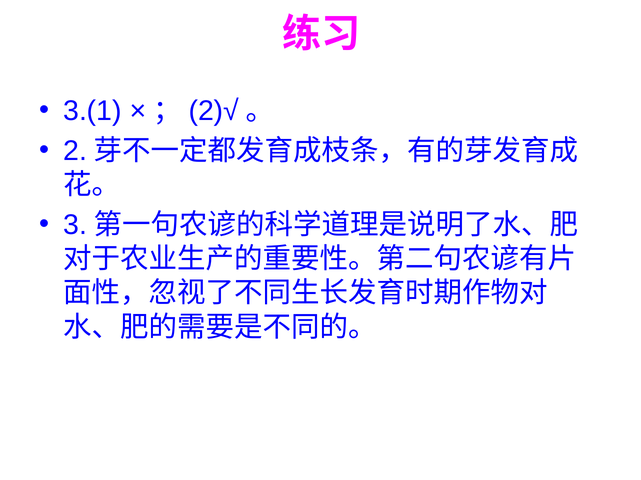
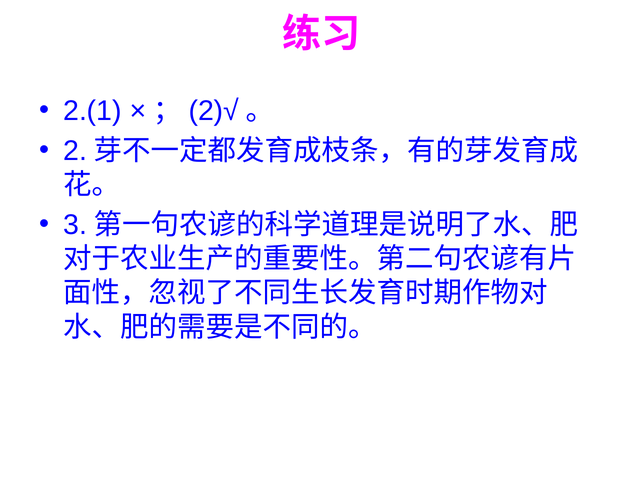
3.(1: 3.(1 -> 2.(1 (92, 111)
